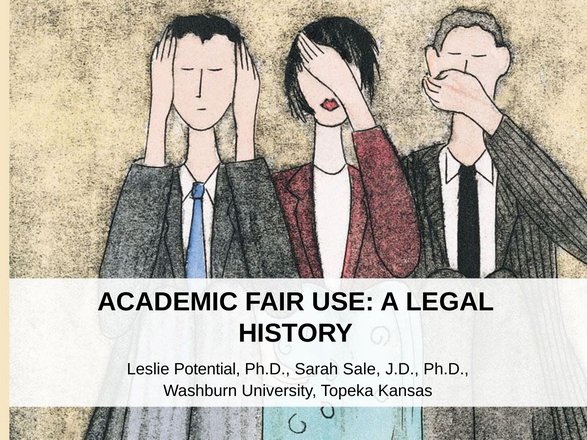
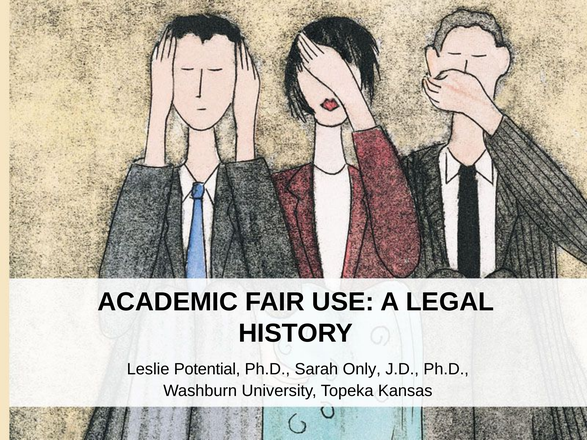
Sale: Sale -> Only (362, 369)
